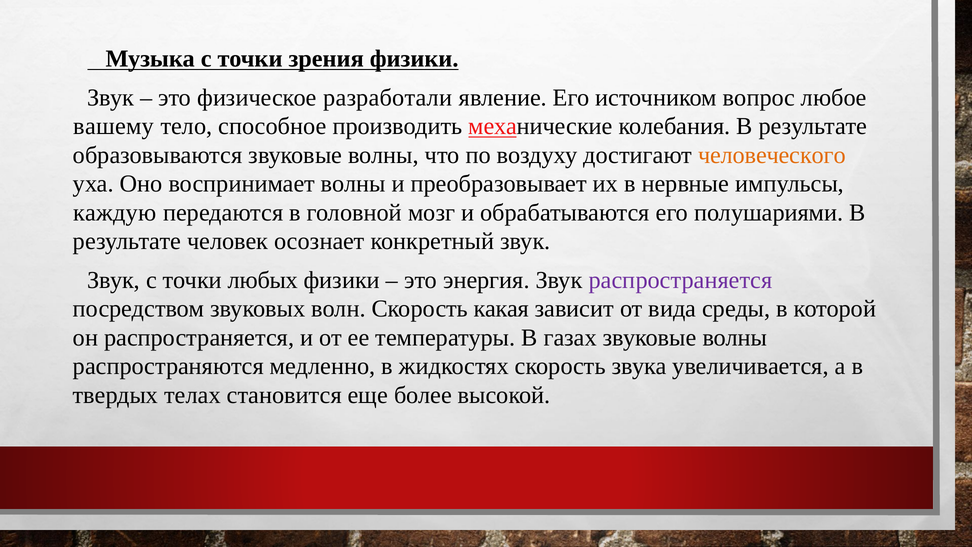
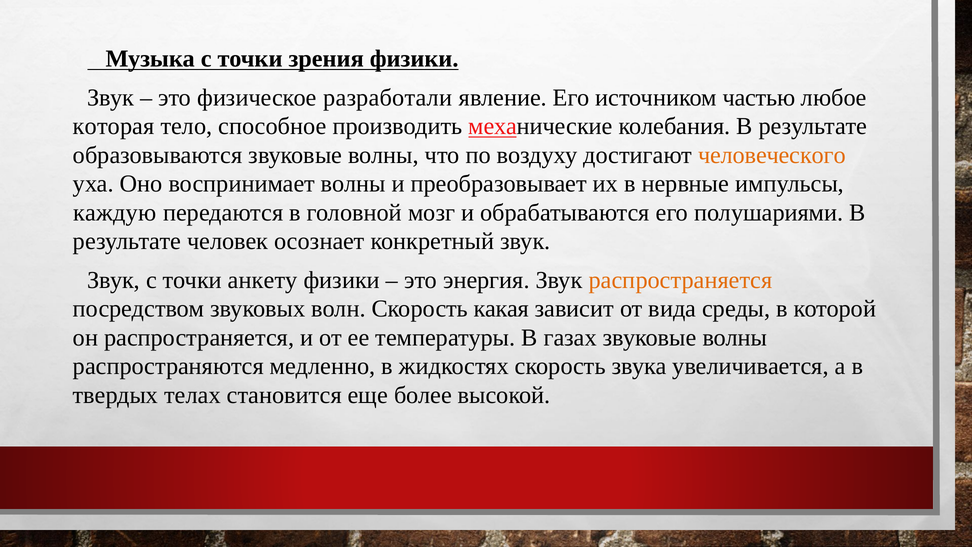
вопрос: вопрос -> частью (759, 98)
вашему: вашему -> которая (114, 126)
любых: любых -> анкету (263, 280)
распространяется colour: purple -> orange (680, 280)
